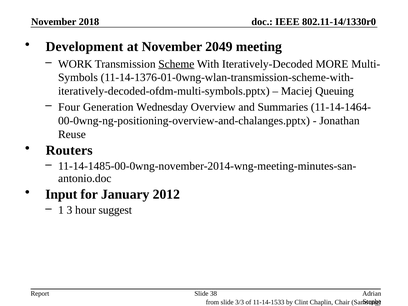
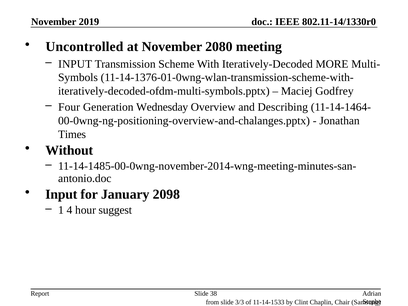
2018: 2018 -> 2019 (89, 22)
Development: Development -> Uncontrolled (84, 47)
2049: 2049 -> 2080 (219, 47)
WORK: WORK -> INPUT (75, 64)
Scheme underline: present -> none (176, 64)
Queuing: Queuing -> Godfrey (334, 91)
Summaries: Summaries -> Describing (283, 107)
Reuse: Reuse -> Times (72, 134)
Routers: Routers -> Without (69, 150)
2012: 2012 -> 2098 (166, 194)
3: 3 -> 4 (69, 210)
